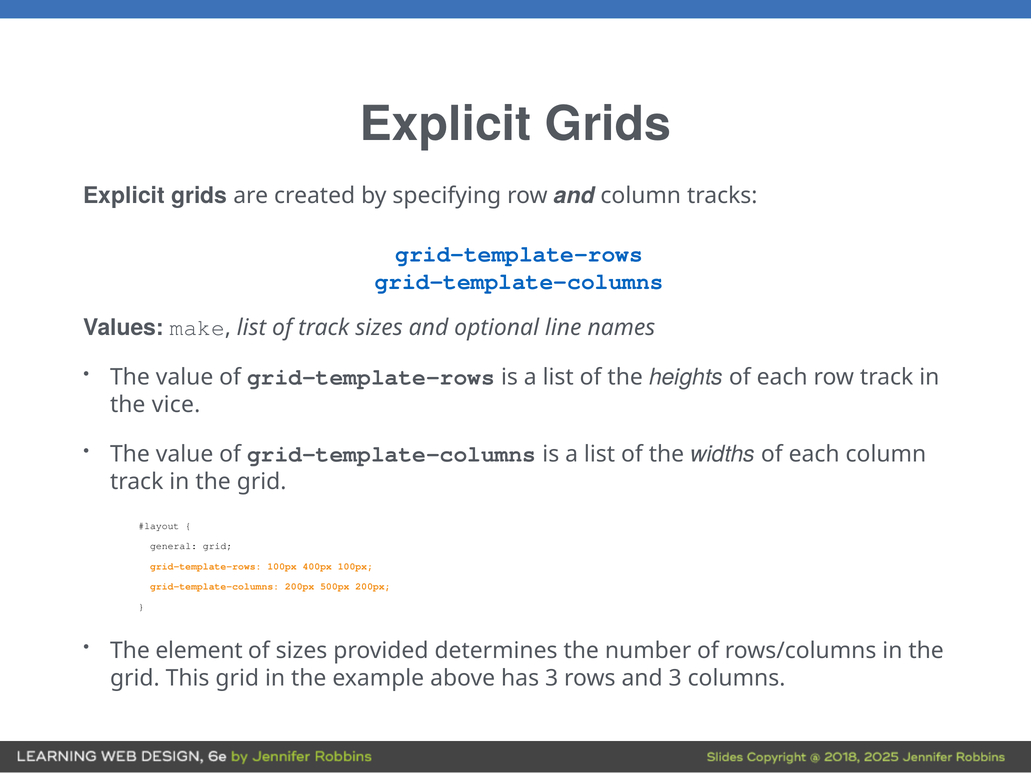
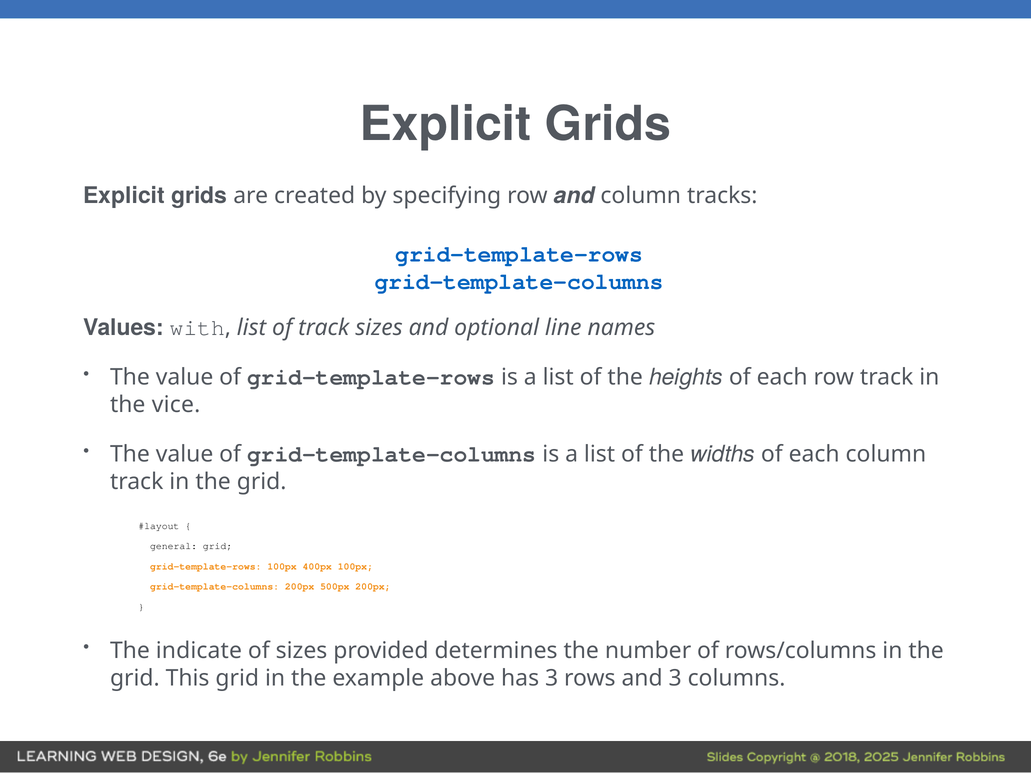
make: make -> with (197, 328)
element: element -> indicate (199, 651)
